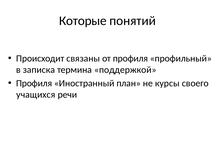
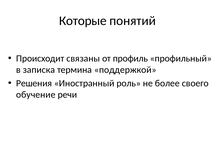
от профиля: профиля -> профиль (130, 58)
Профиля: Профиля -> Решения (34, 83)
план: план -> роль (129, 83)
курсы: курсы -> более (167, 83)
учащихся: учащихся -> обучение (36, 95)
